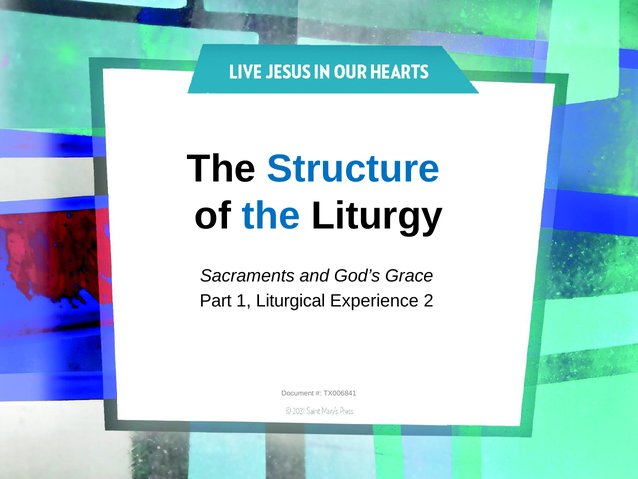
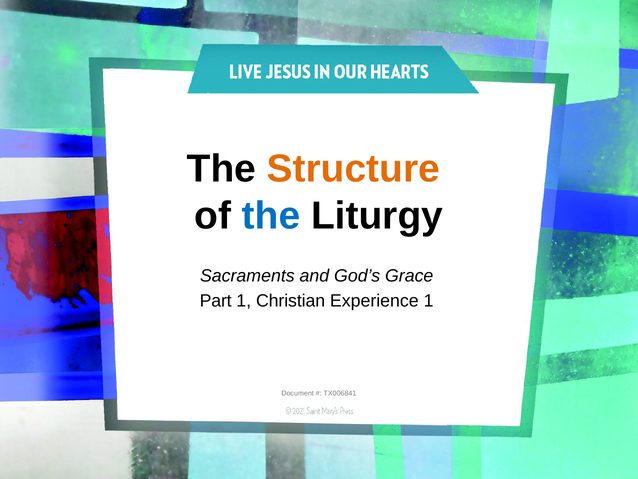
Structure colour: blue -> orange (353, 169)
Liturgical: Liturgical -> Christian (291, 300)
Experience 2: 2 -> 1 (429, 300)
